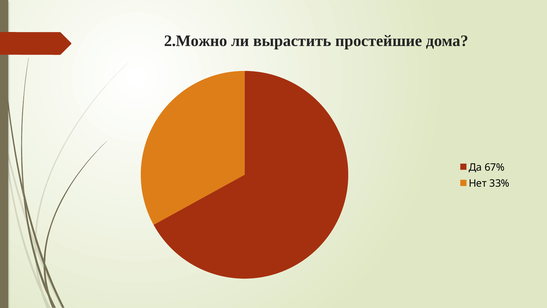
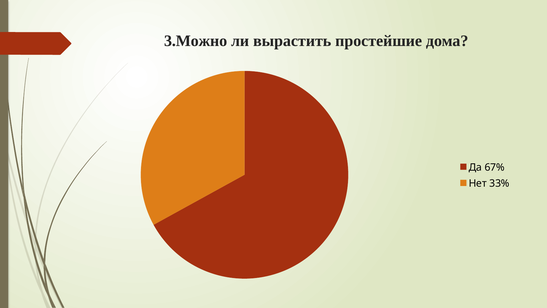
2.Можно: 2.Можно -> 3.Можно (196, 41)
